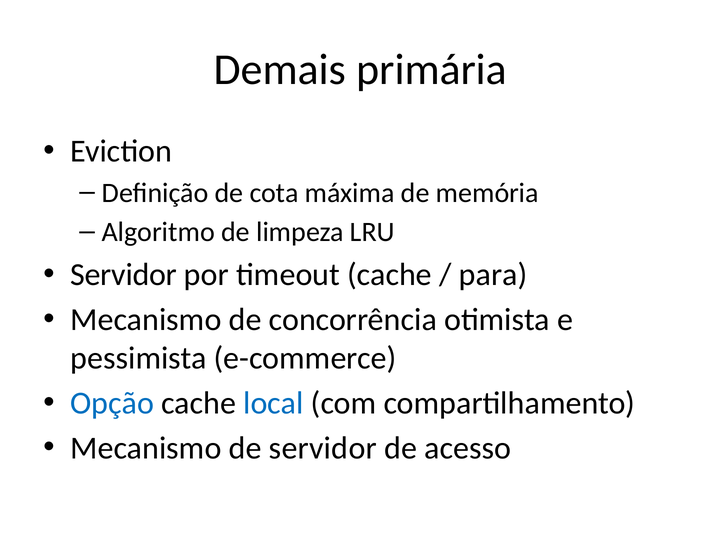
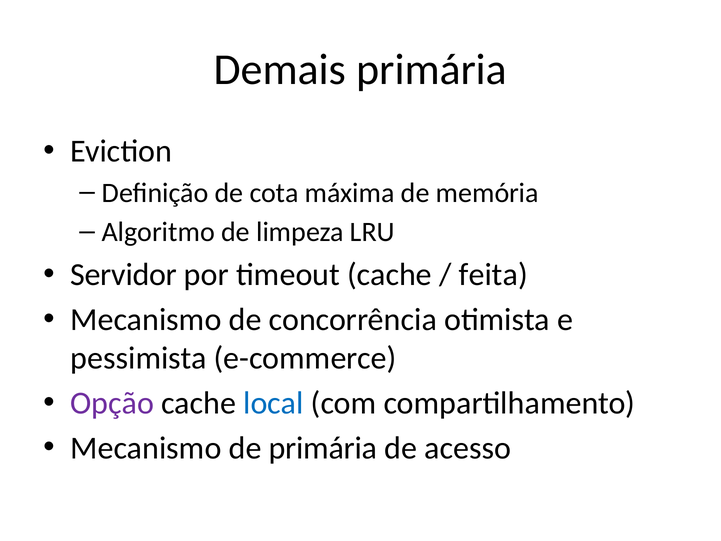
para: para -> feita (493, 275)
Opção colour: blue -> purple (112, 403)
de servidor: servidor -> primária (323, 448)
